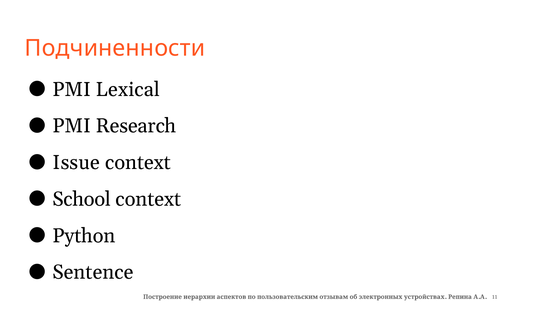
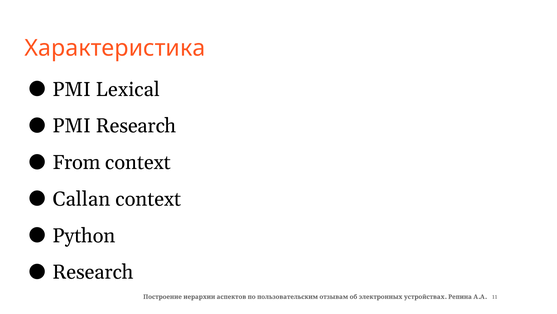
Подчиненности: Подчиненности -> Характеристика (115, 48)
Issue: Issue -> From (76, 162)
School: School -> Callan (81, 199)
Sentence: Sentence -> Research (93, 272)
